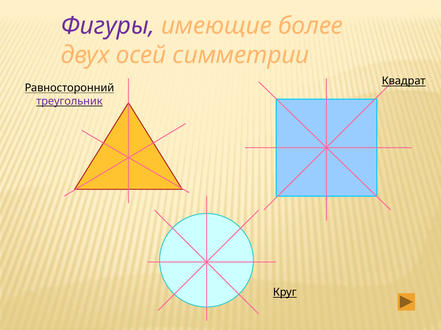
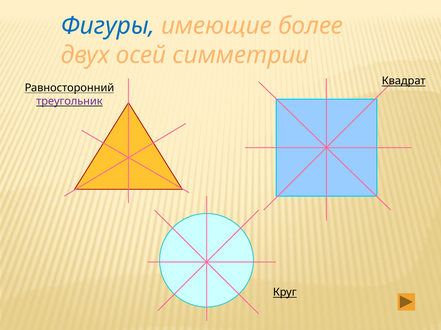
Фигуры colour: purple -> blue (108, 26)
